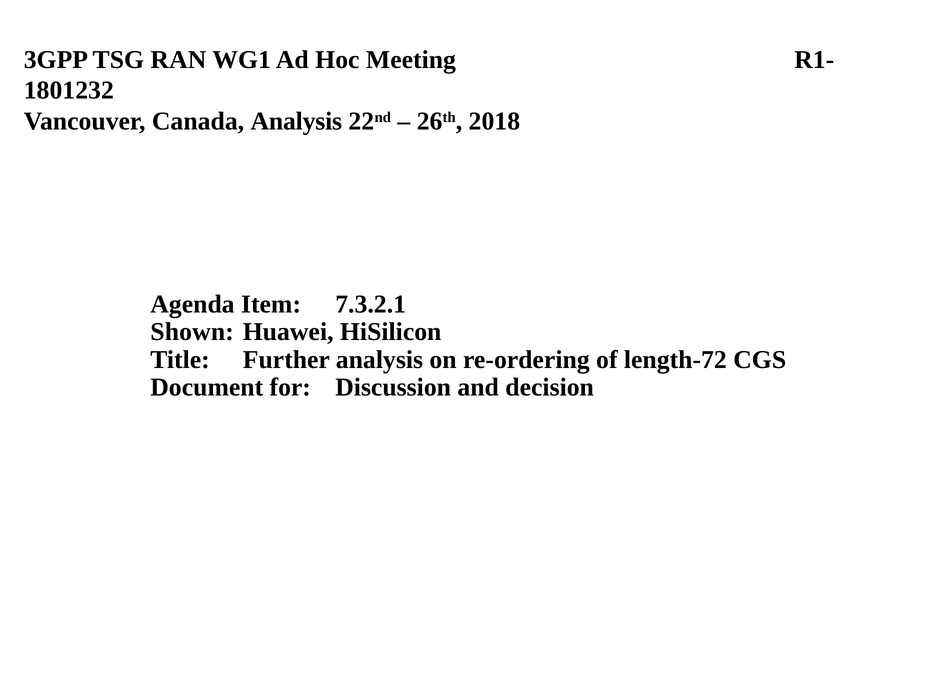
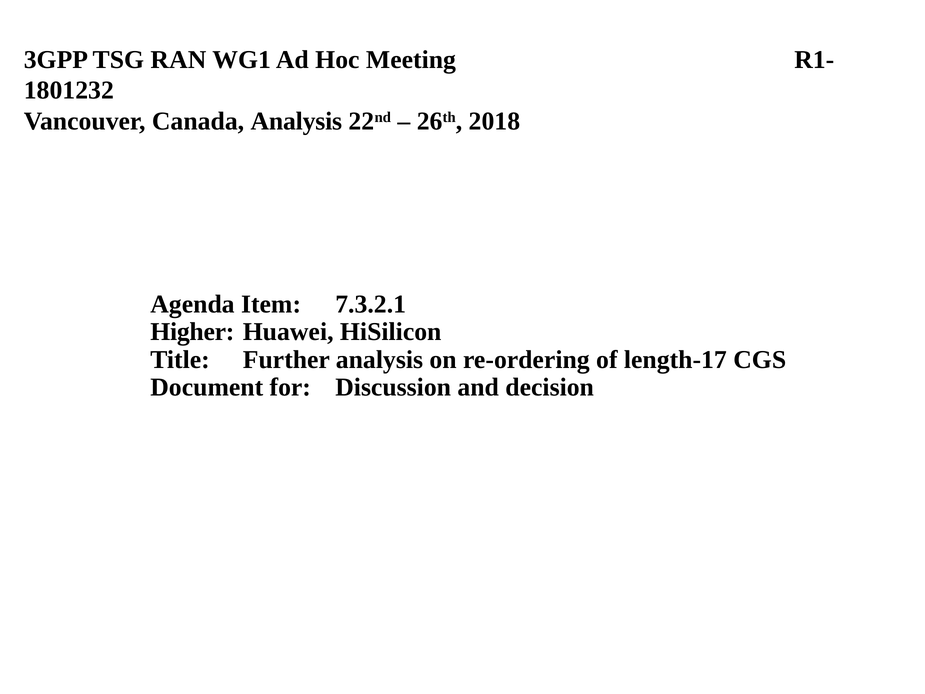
Shown: Shown -> Higher (192, 332)
length-72: length-72 -> length-17 (675, 360)
